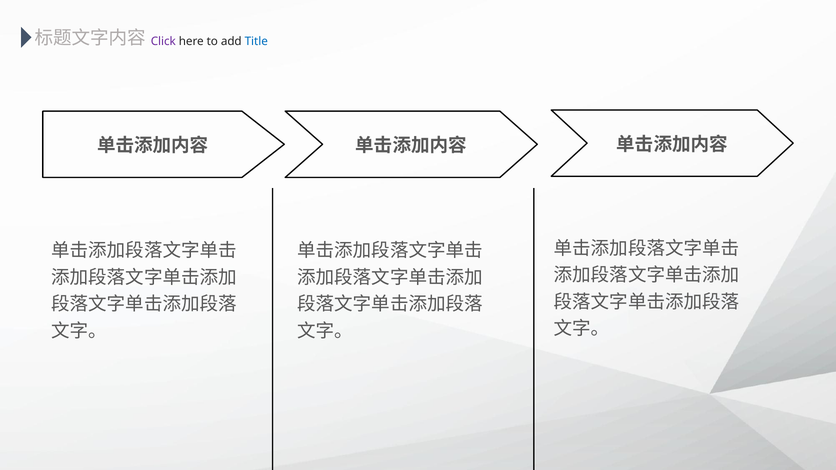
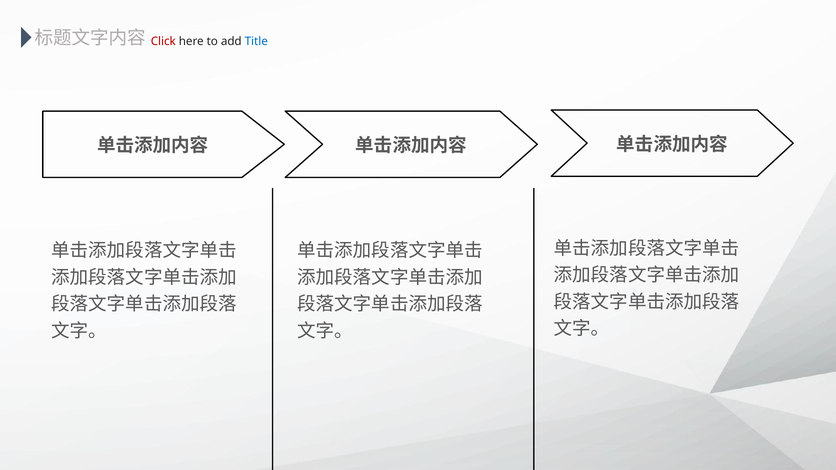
Click colour: purple -> red (163, 41)
